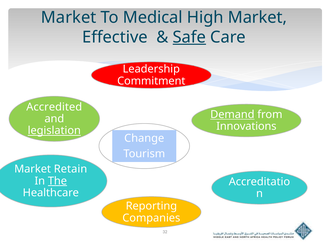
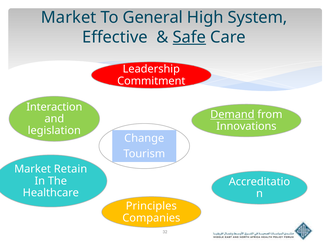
Medical: Medical -> General (153, 17)
High Market: Market -> System (257, 17)
Accredited: Accredited -> Interaction (54, 107)
legislation underline: present -> none (54, 131)
The underline: present -> none (57, 181)
Reporting: Reporting -> Principles (151, 206)
